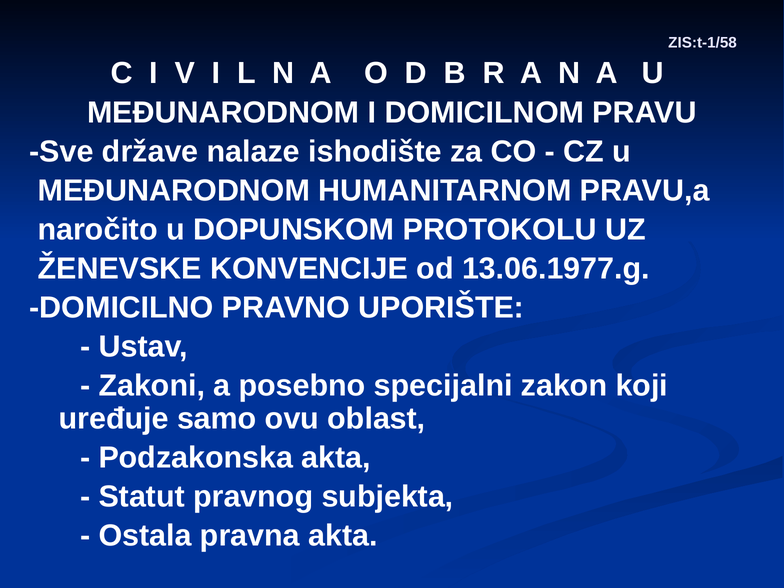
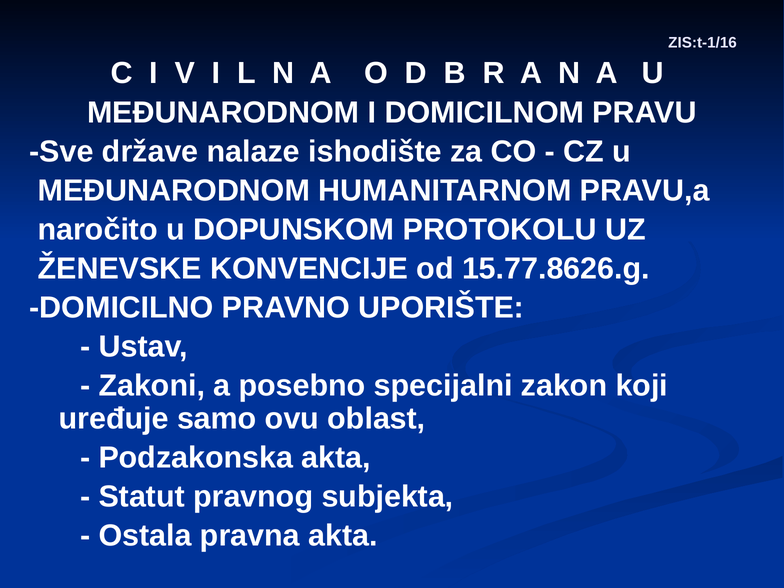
ZIS:t-1/58: ZIS:t-1/58 -> ZIS:t-1/16 (703, 43)
13.06.1977.g: 13.06.1977.g -> 15.77.8626.g (556, 269)
